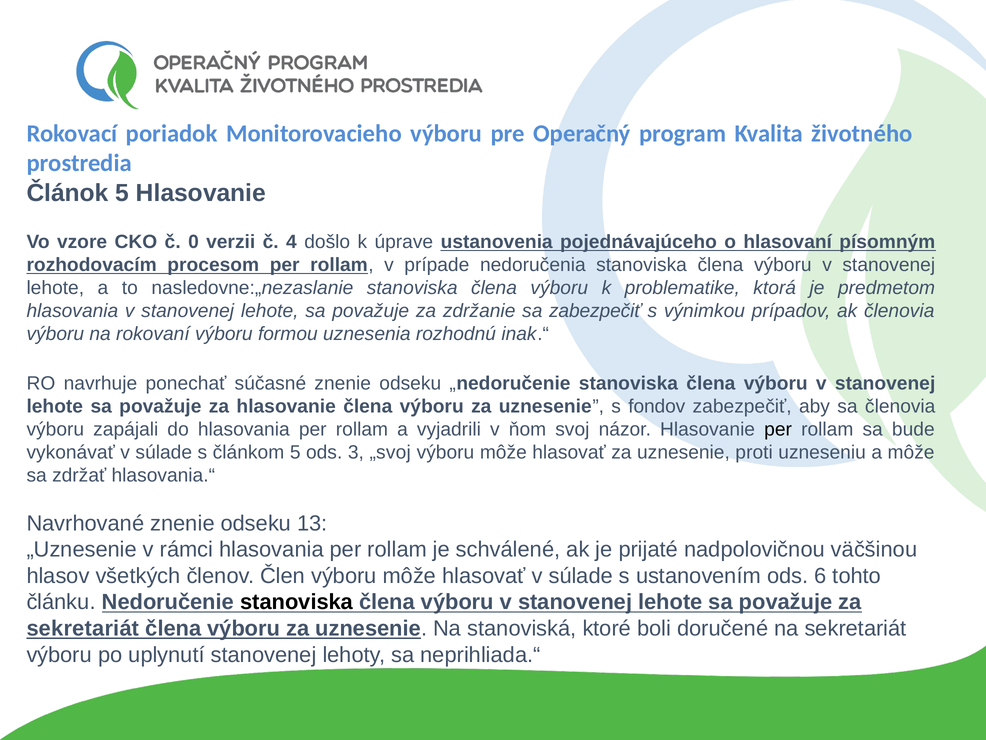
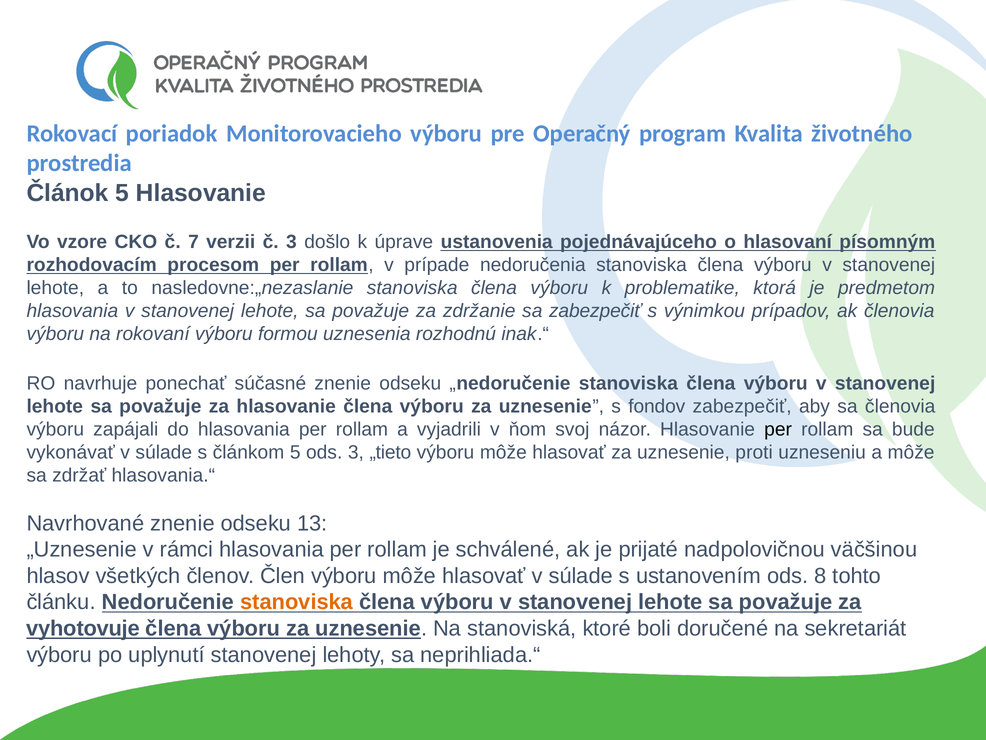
0: 0 -> 7 (193, 242)
č 4: 4 -> 3 (291, 242)
„svoj: „svoj -> „tieto (390, 452)
6: 6 -> 8 (820, 576)
stanoviska colour: black -> orange (297, 602)
sekretariát: sekretariát -> vyhotovuje (83, 628)
